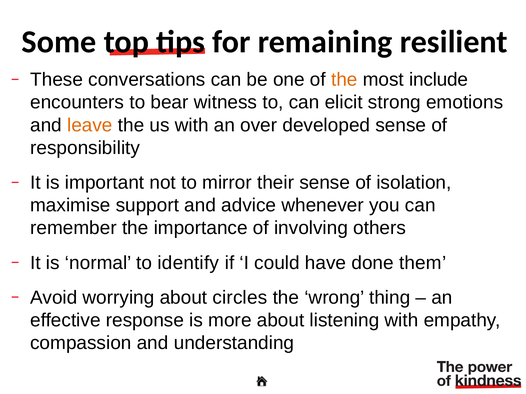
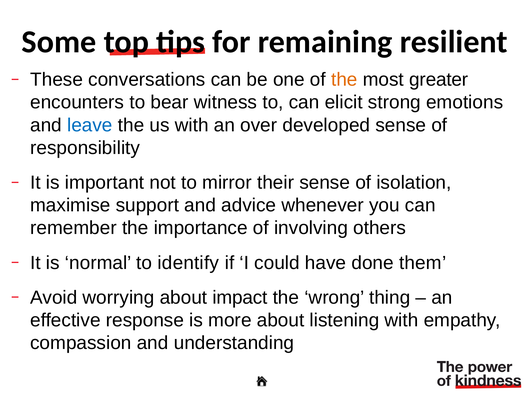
include: include -> greater (439, 80)
leave colour: orange -> blue (90, 125)
circles: circles -> impact (240, 298)
